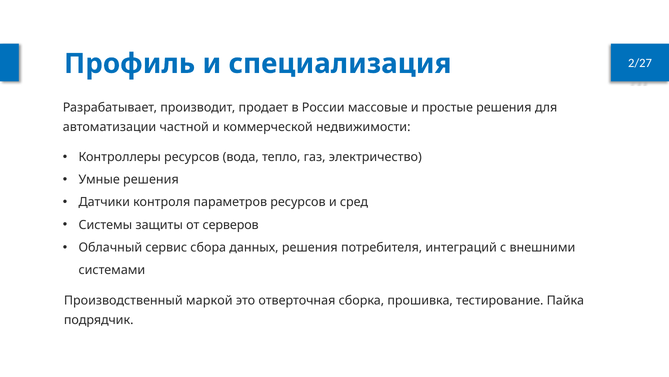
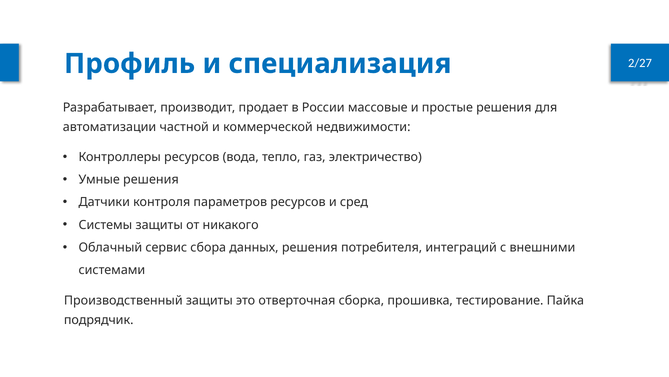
серверов: серверов -> никакого (231, 225)
Производственный маркой: маркой -> защиты (209, 300)
